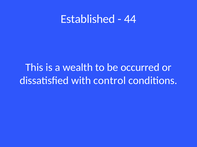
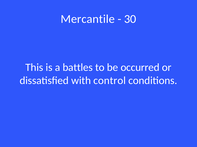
Established: Established -> Mercantile (88, 19)
44: 44 -> 30 (130, 19)
wealth: wealth -> battles (78, 68)
